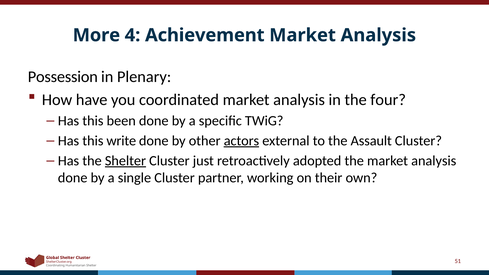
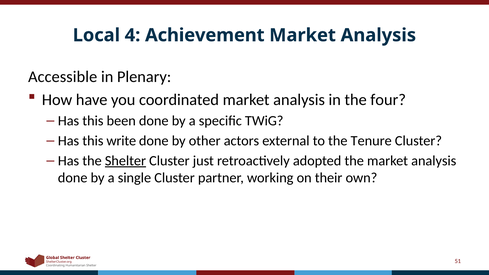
More: More -> Local (96, 35)
Possession: Possession -> Accessible (63, 77)
actors underline: present -> none (241, 141)
Assault: Assault -> Tenure (371, 141)
